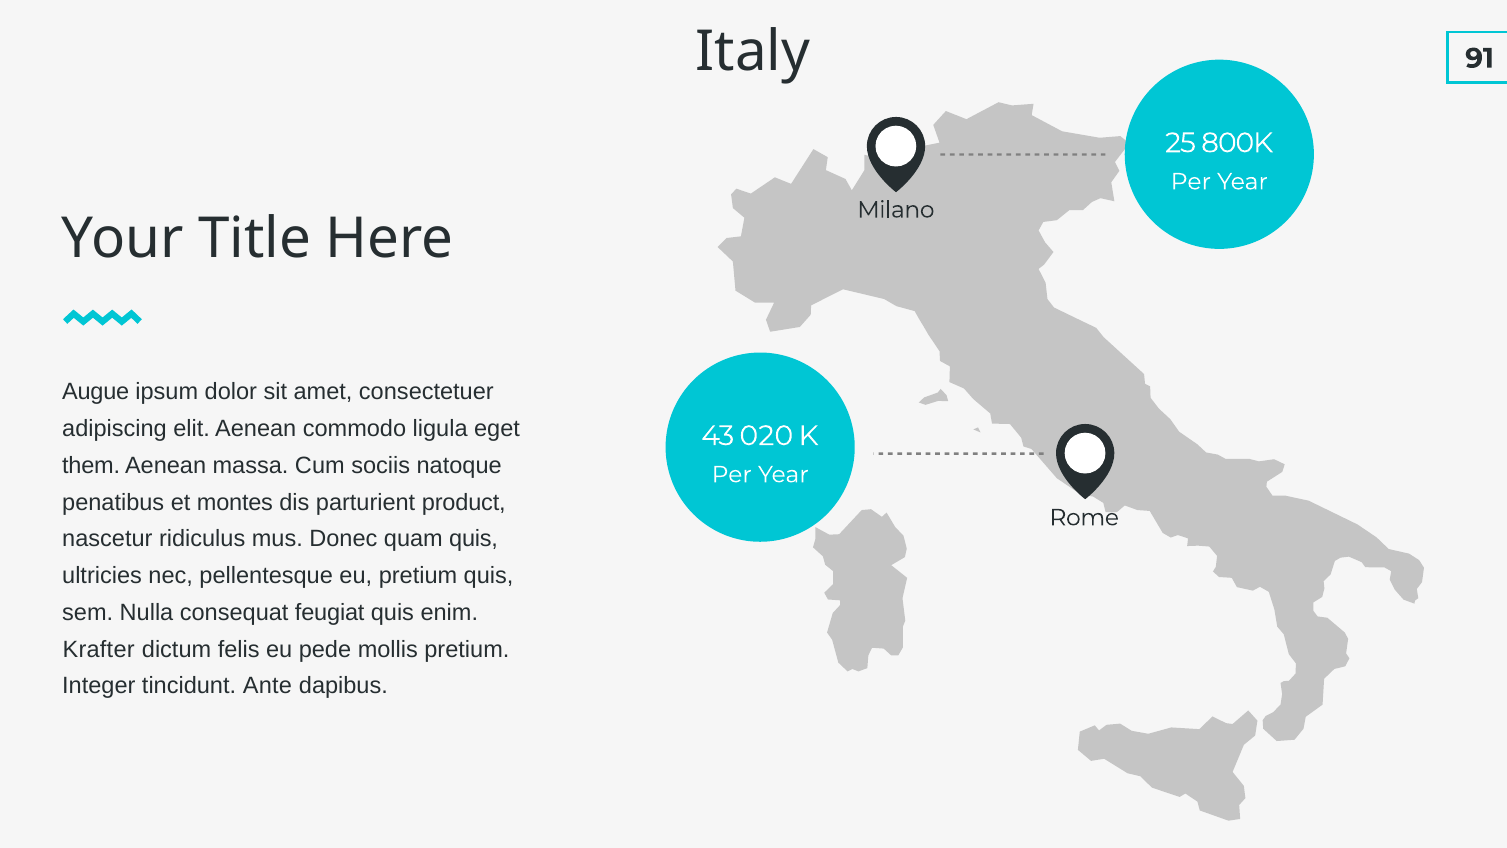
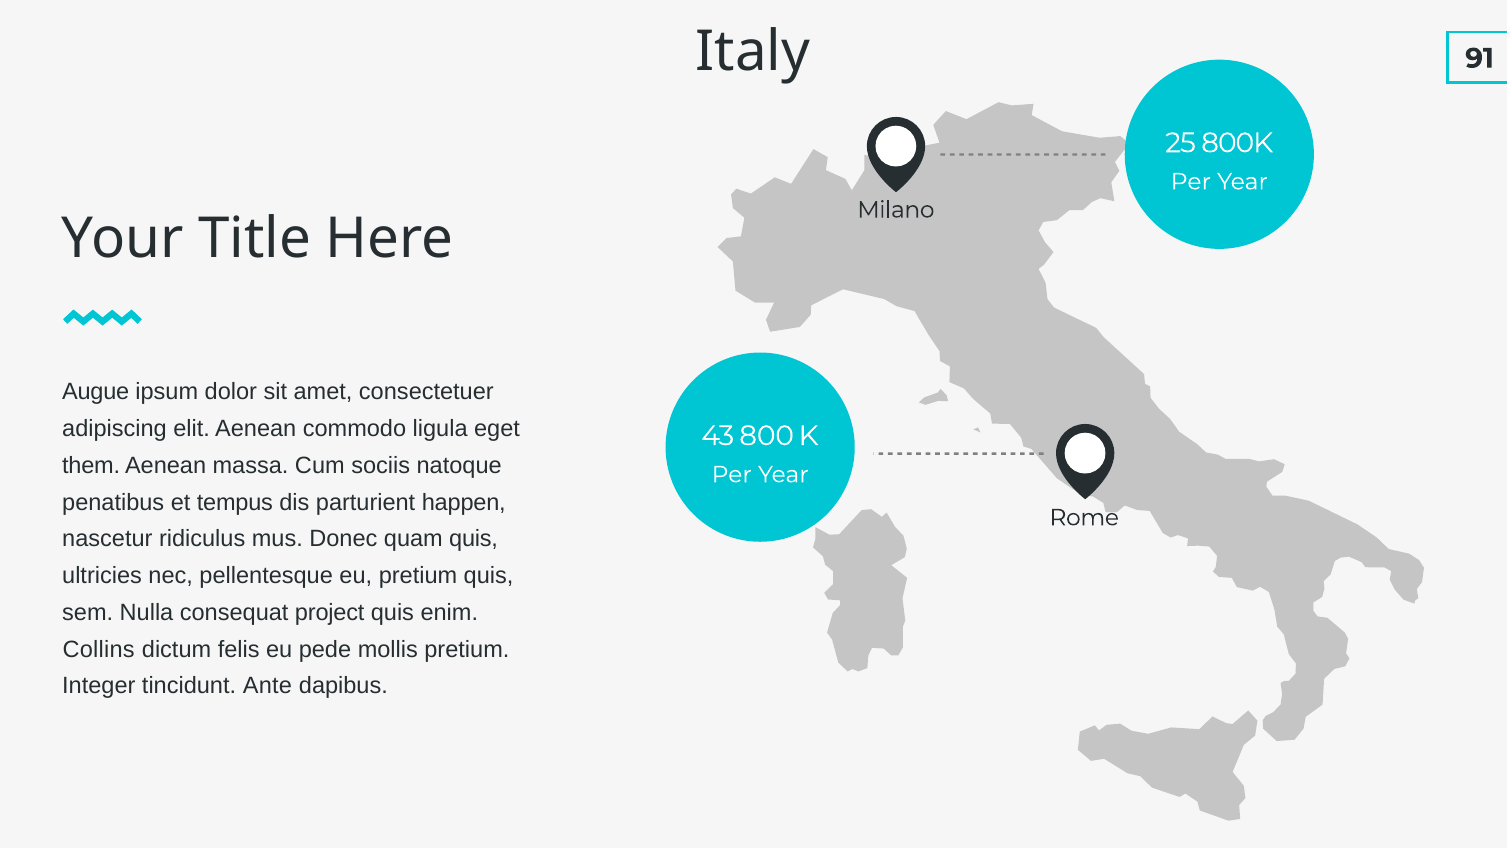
020: 020 -> 800 (767, 436)
montes: montes -> tempus (235, 502)
product: product -> happen (464, 502)
feugiat: feugiat -> project (330, 612)
Krafter: Krafter -> Collins (99, 649)
